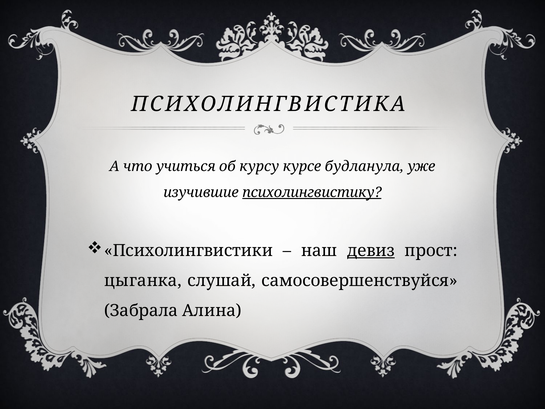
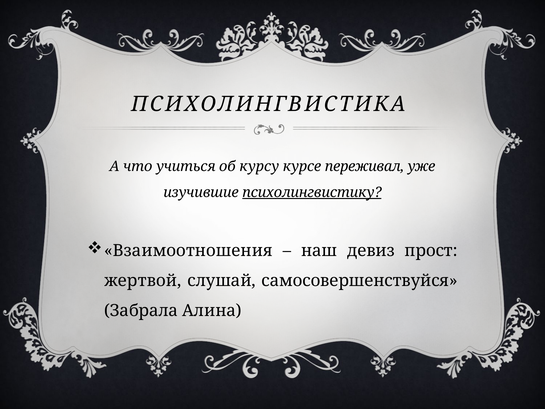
будланула: будланула -> переживал (364, 166)
Психолингвистики: Психолингвистики -> Взаимоотношения (188, 250)
девиз underline: present -> none (371, 250)
цыганка: цыганка -> жертвой (143, 280)
